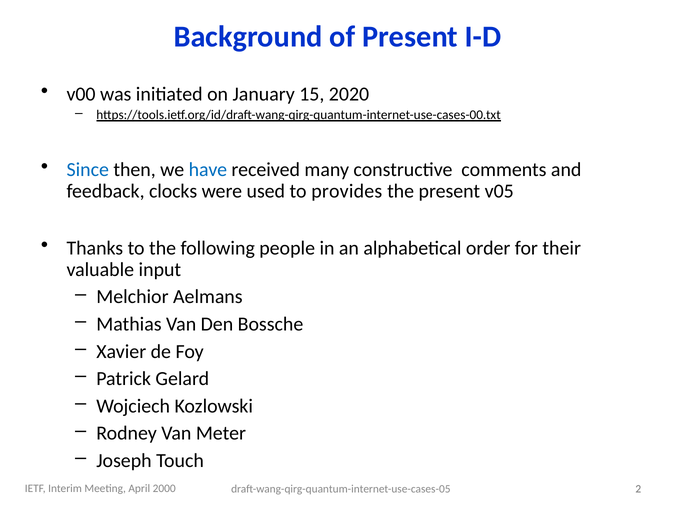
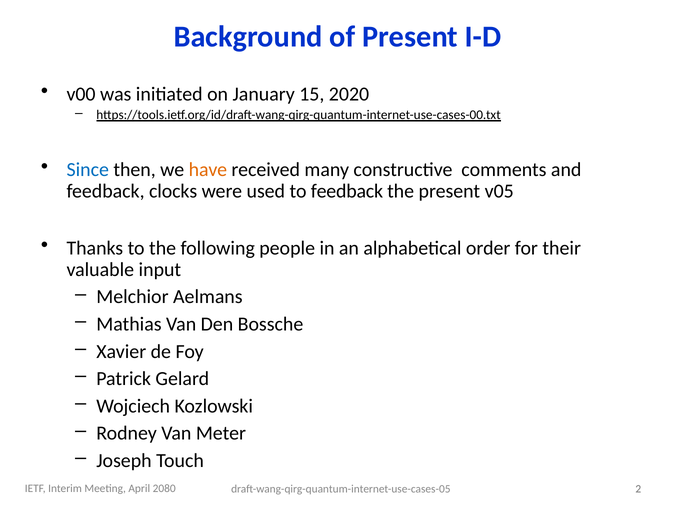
have colour: blue -> orange (208, 169)
to provides: provides -> feedback (347, 191)
2000: 2000 -> 2080 (164, 488)
